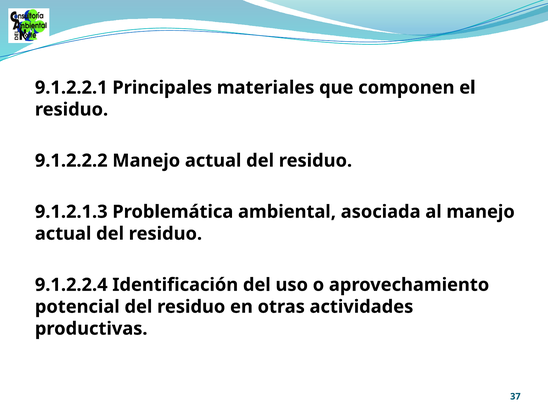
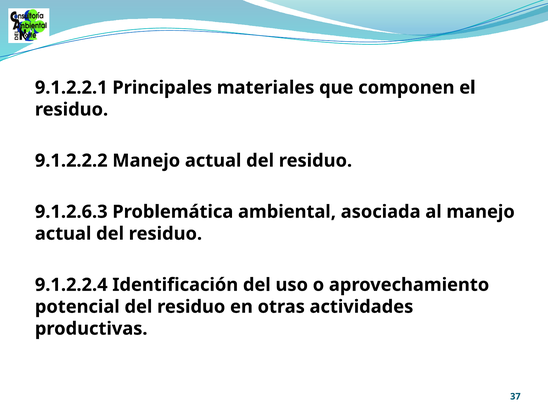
9.1.2.1.3: 9.1.2.1.3 -> 9.1.2.6.3 (71, 212)
